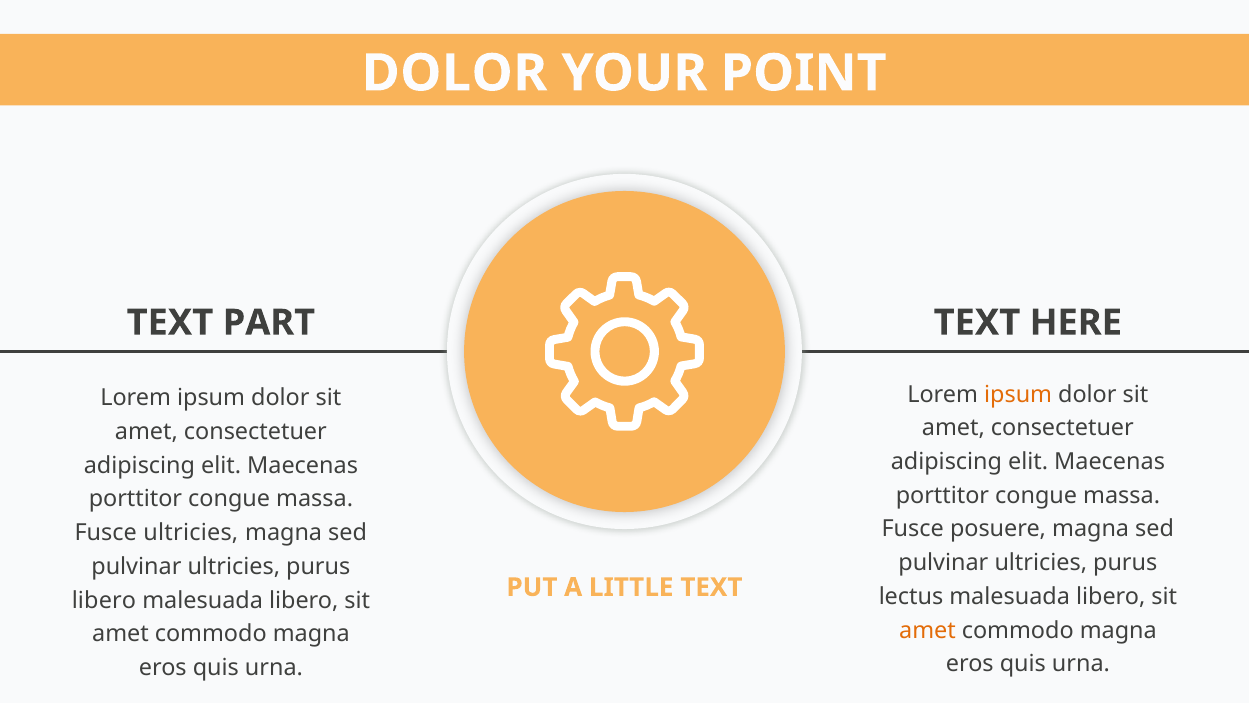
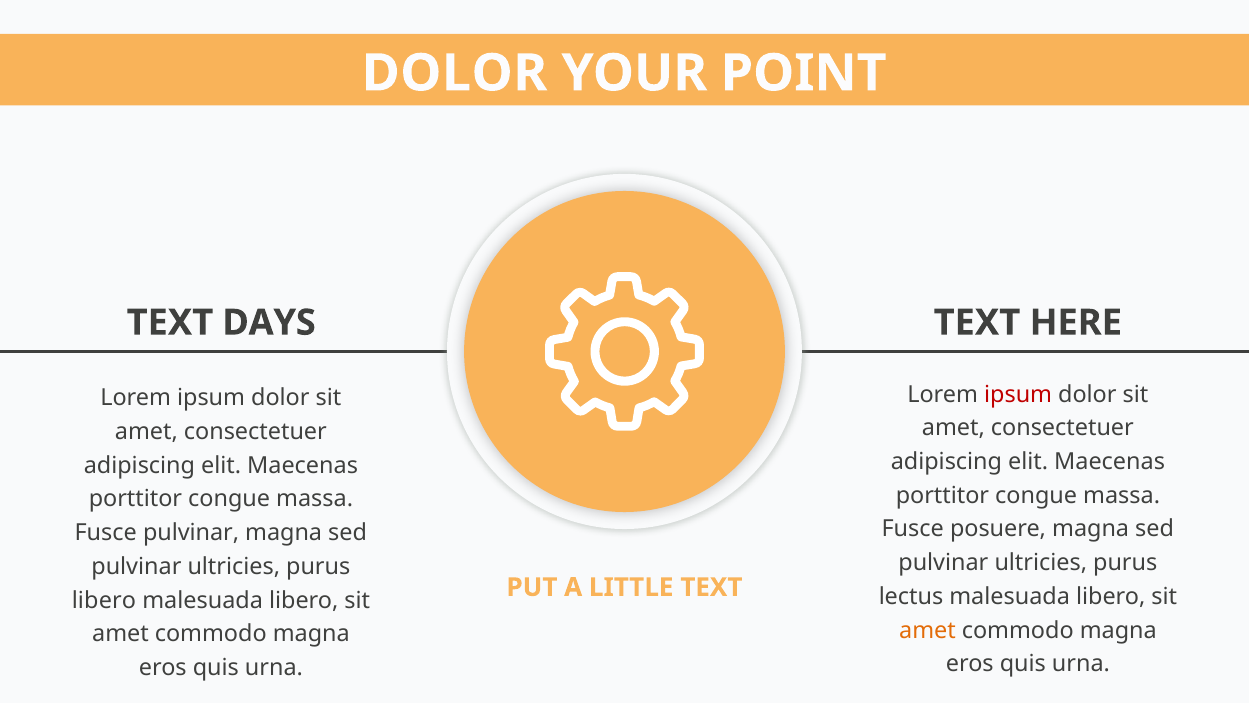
PART: PART -> DAYS (269, 322)
ipsum colour: orange -> red (1018, 394)
Fusce ultricies: ultricies -> pulvinar (191, 533)
